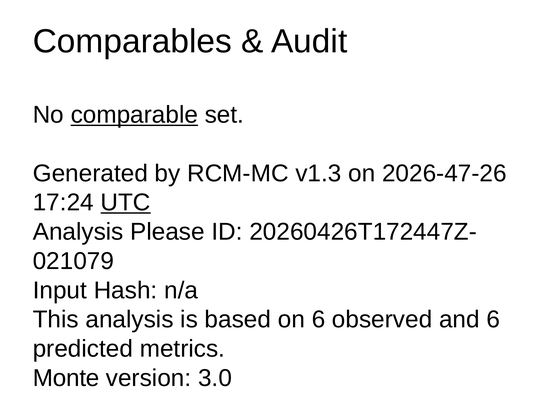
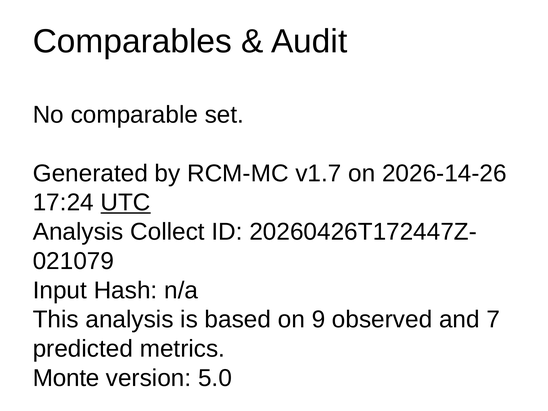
comparable underline: present -> none (134, 115)
v1.3: v1.3 -> v1.7 (318, 173)
2026-47-26: 2026-47-26 -> 2026-14-26 (444, 173)
Please: Please -> Collect (167, 232)
on 6: 6 -> 9 (318, 320)
and 6: 6 -> 7 (493, 320)
3.0: 3.0 -> 5.0 (215, 378)
